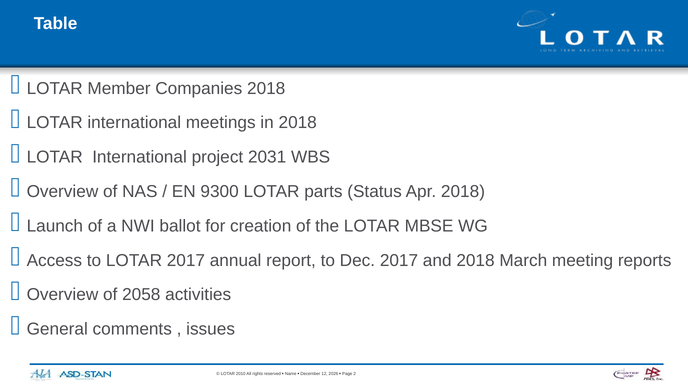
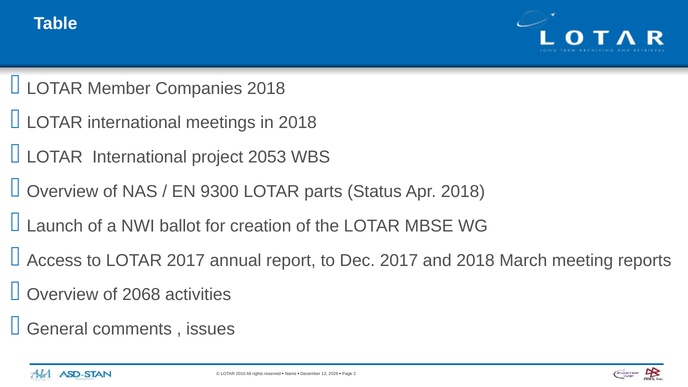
2031: 2031 -> 2053 (267, 157)
2058: 2058 -> 2068 (141, 295)
